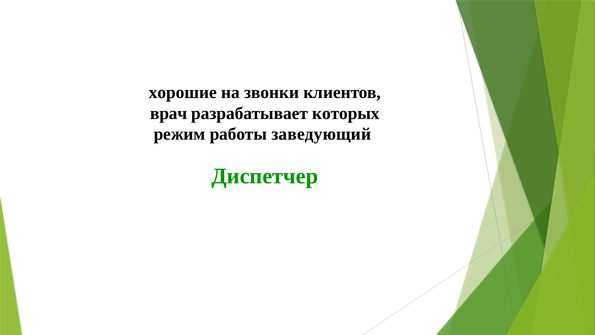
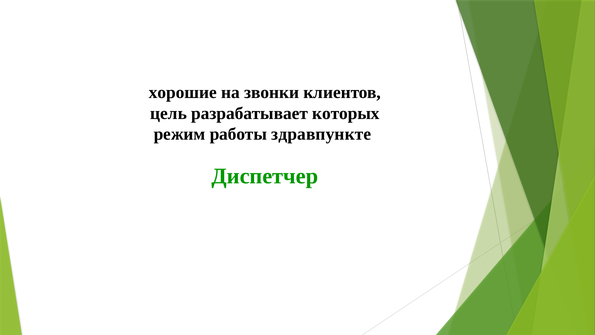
врач: врач -> цель (169, 113)
заведующий: заведующий -> здравпункте (321, 134)
